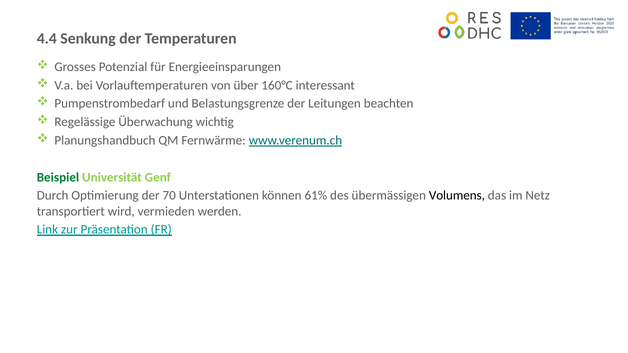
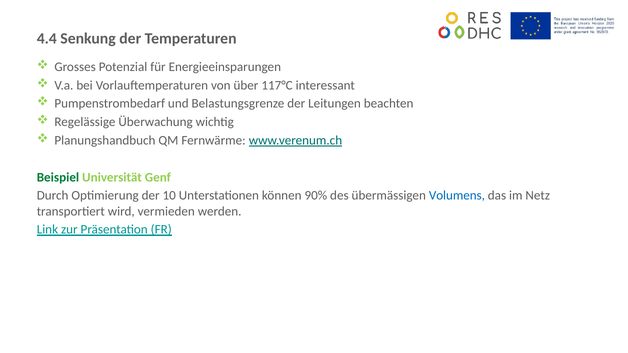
160°C: 160°C -> 117°C (277, 85)
70: 70 -> 10 (169, 196)
61%: 61% -> 90% (316, 196)
Volumens colour: black -> blue (457, 196)
